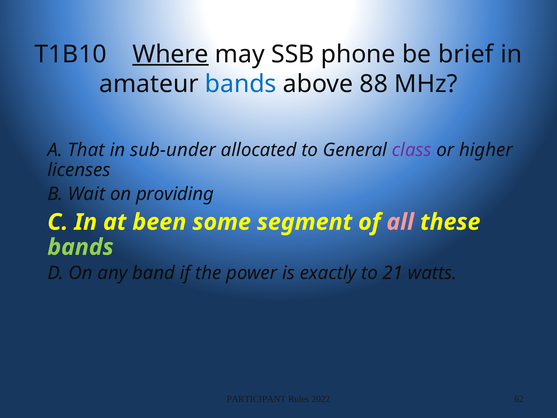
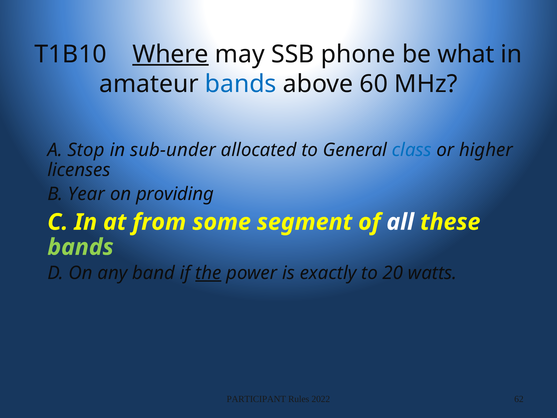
brief: brief -> what (466, 54)
88: 88 -> 60 (374, 84)
That: That -> Stop (86, 150)
class colour: purple -> blue (412, 150)
Wait: Wait -> Year (86, 194)
been: been -> from (159, 222)
all colour: pink -> white (400, 222)
the underline: none -> present (208, 273)
21: 21 -> 20 (393, 273)
